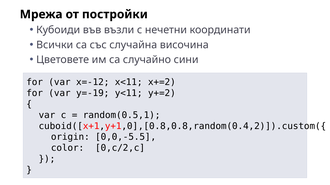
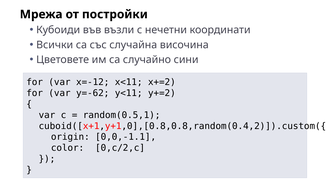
y=-19: y=-19 -> y=-62 (93, 93)
0,0,-5.5: 0,0,-5.5 -> 0,0,-1.1 (126, 137)
